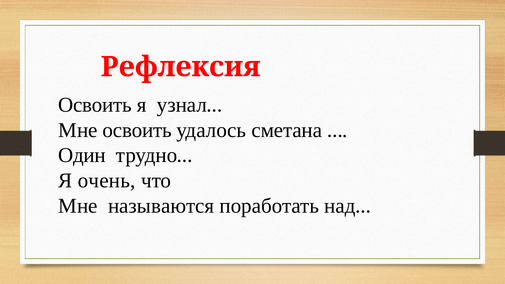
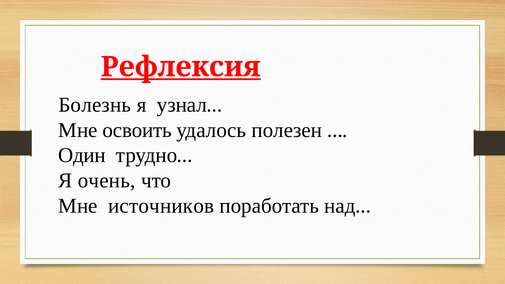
Рефлексия underline: none -> present (181, 67)
Освоить: Освоить -> Болезнь (95, 105)
сметана: сметана -> полезен (287, 130)
называются: называются -> источников (161, 206)
